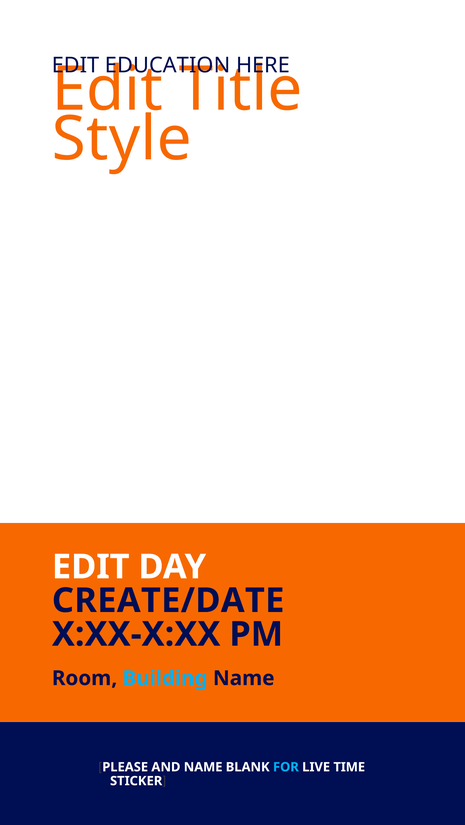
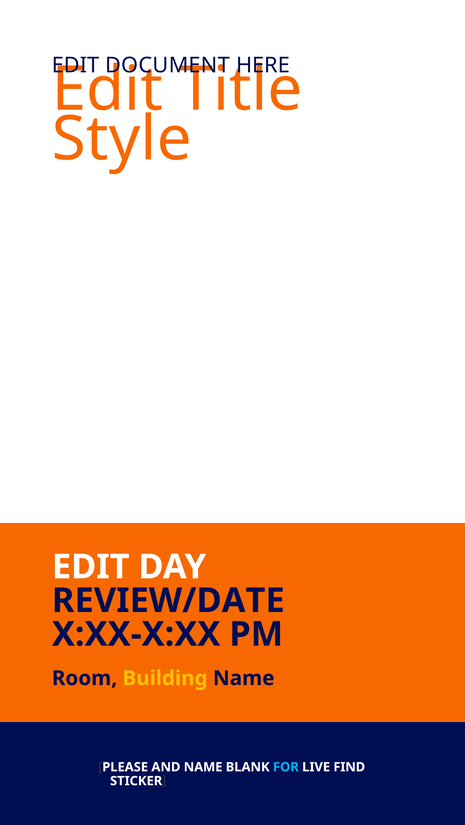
EDUCATION: EDUCATION -> DOCUMENT (168, 66)
CREATE/DATE: CREATE/DATE -> REVIEW/DATE (168, 601)
Building colour: light blue -> yellow (165, 679)
TIME: TIME -> FIND (349, 768)
